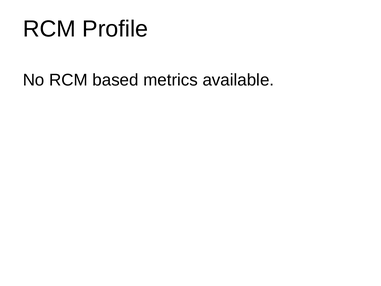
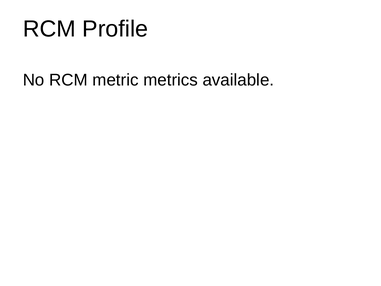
based: based -> metric (115, 80)
